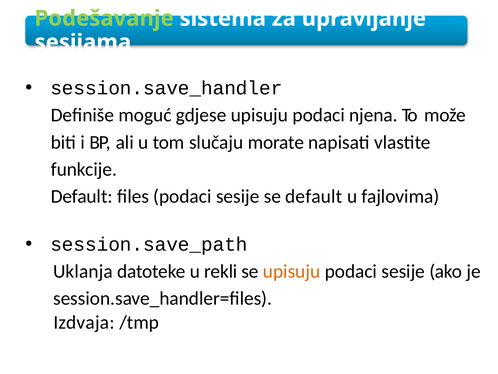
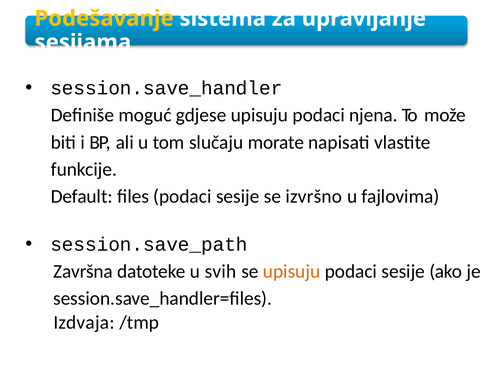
Podešavanje colour: light green -> yellow (104, 18)
se default: default -> izvršno (314, 196)
Uklanja: Uklanja -> Završna (83, 271)
rekli: rekli -> svih (221, 271)
